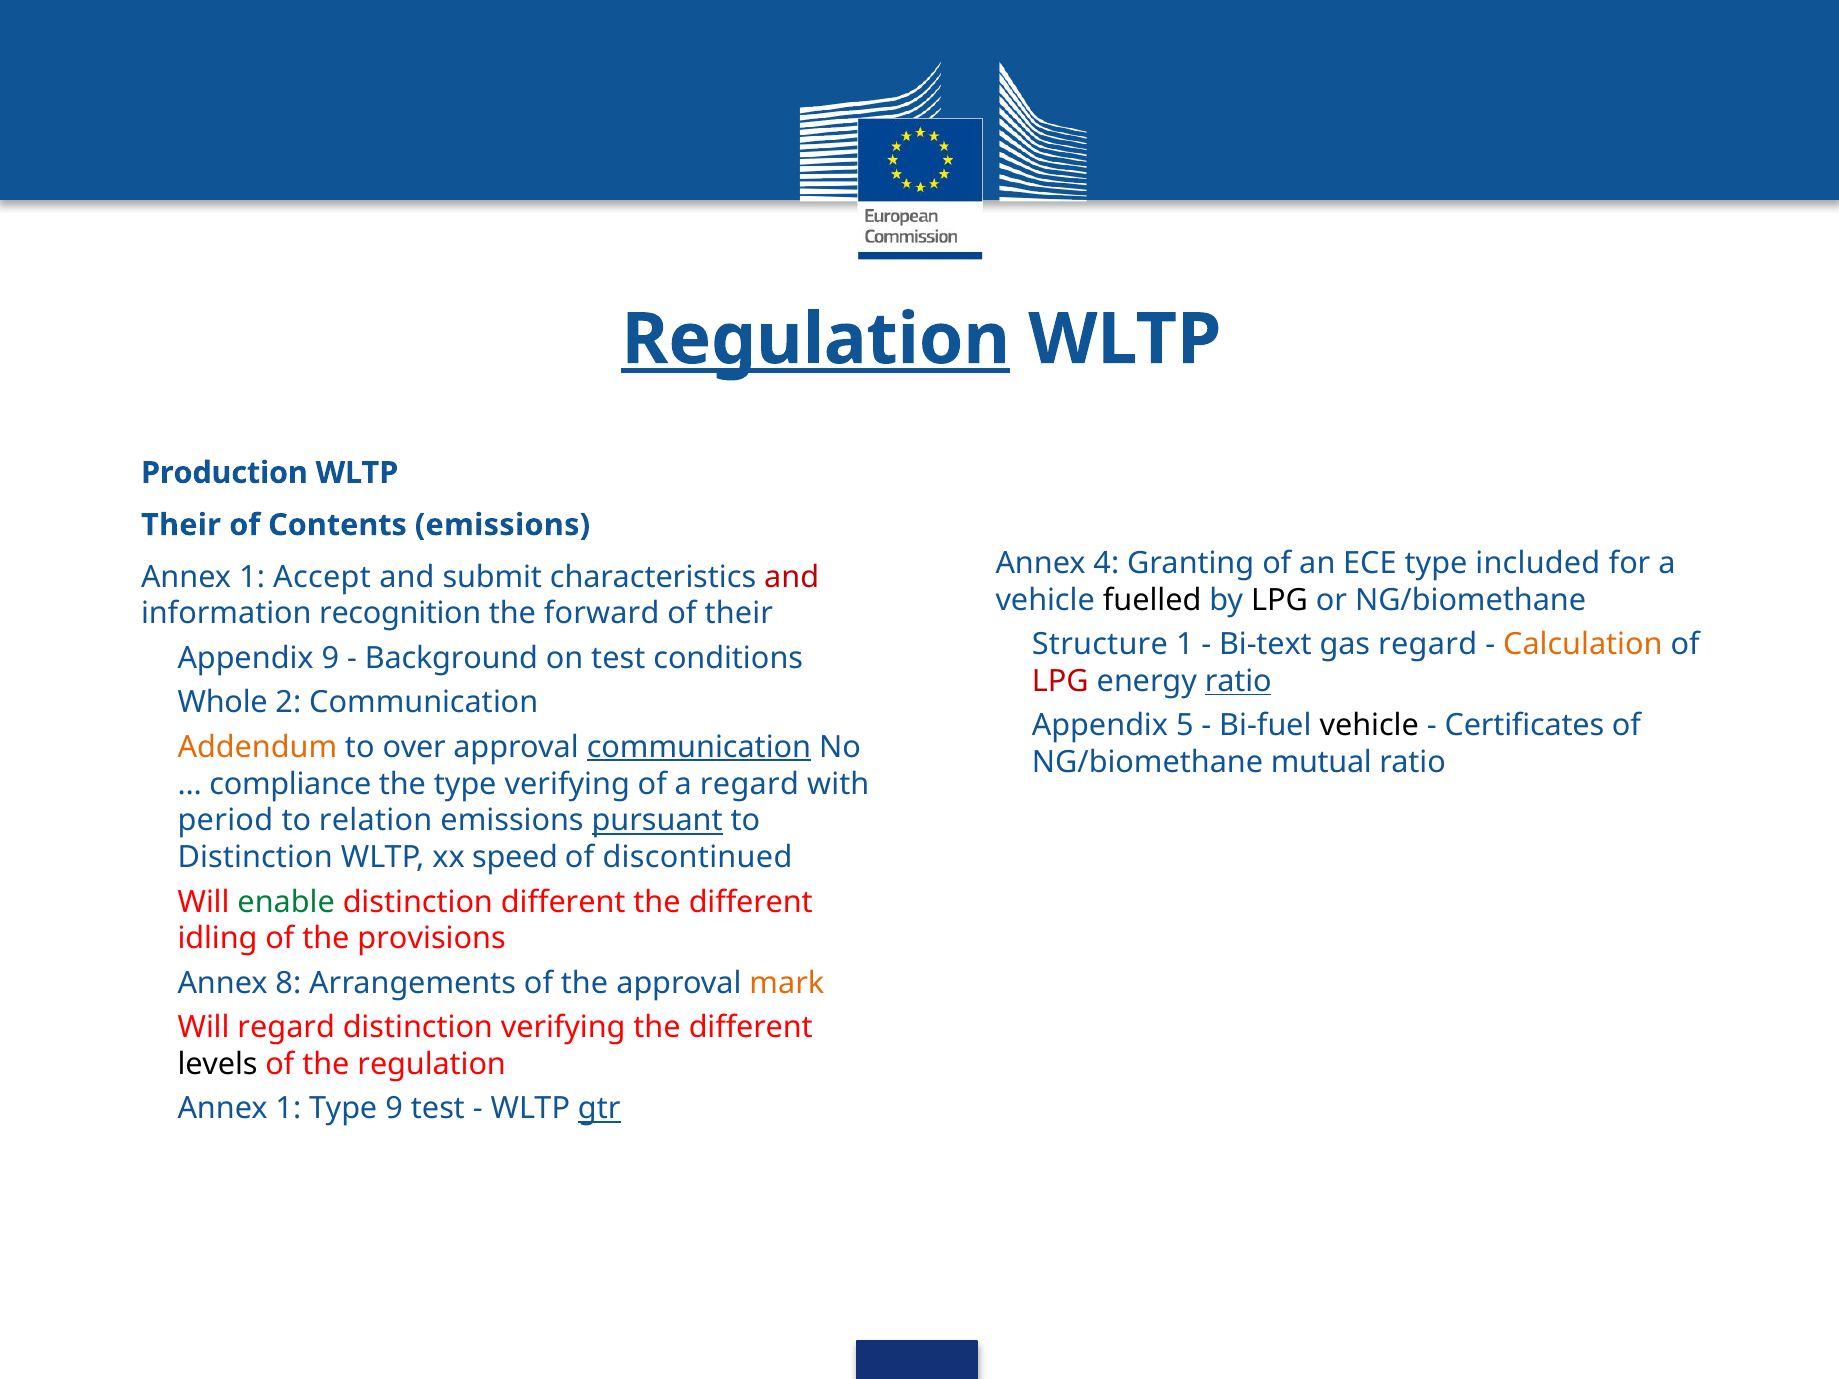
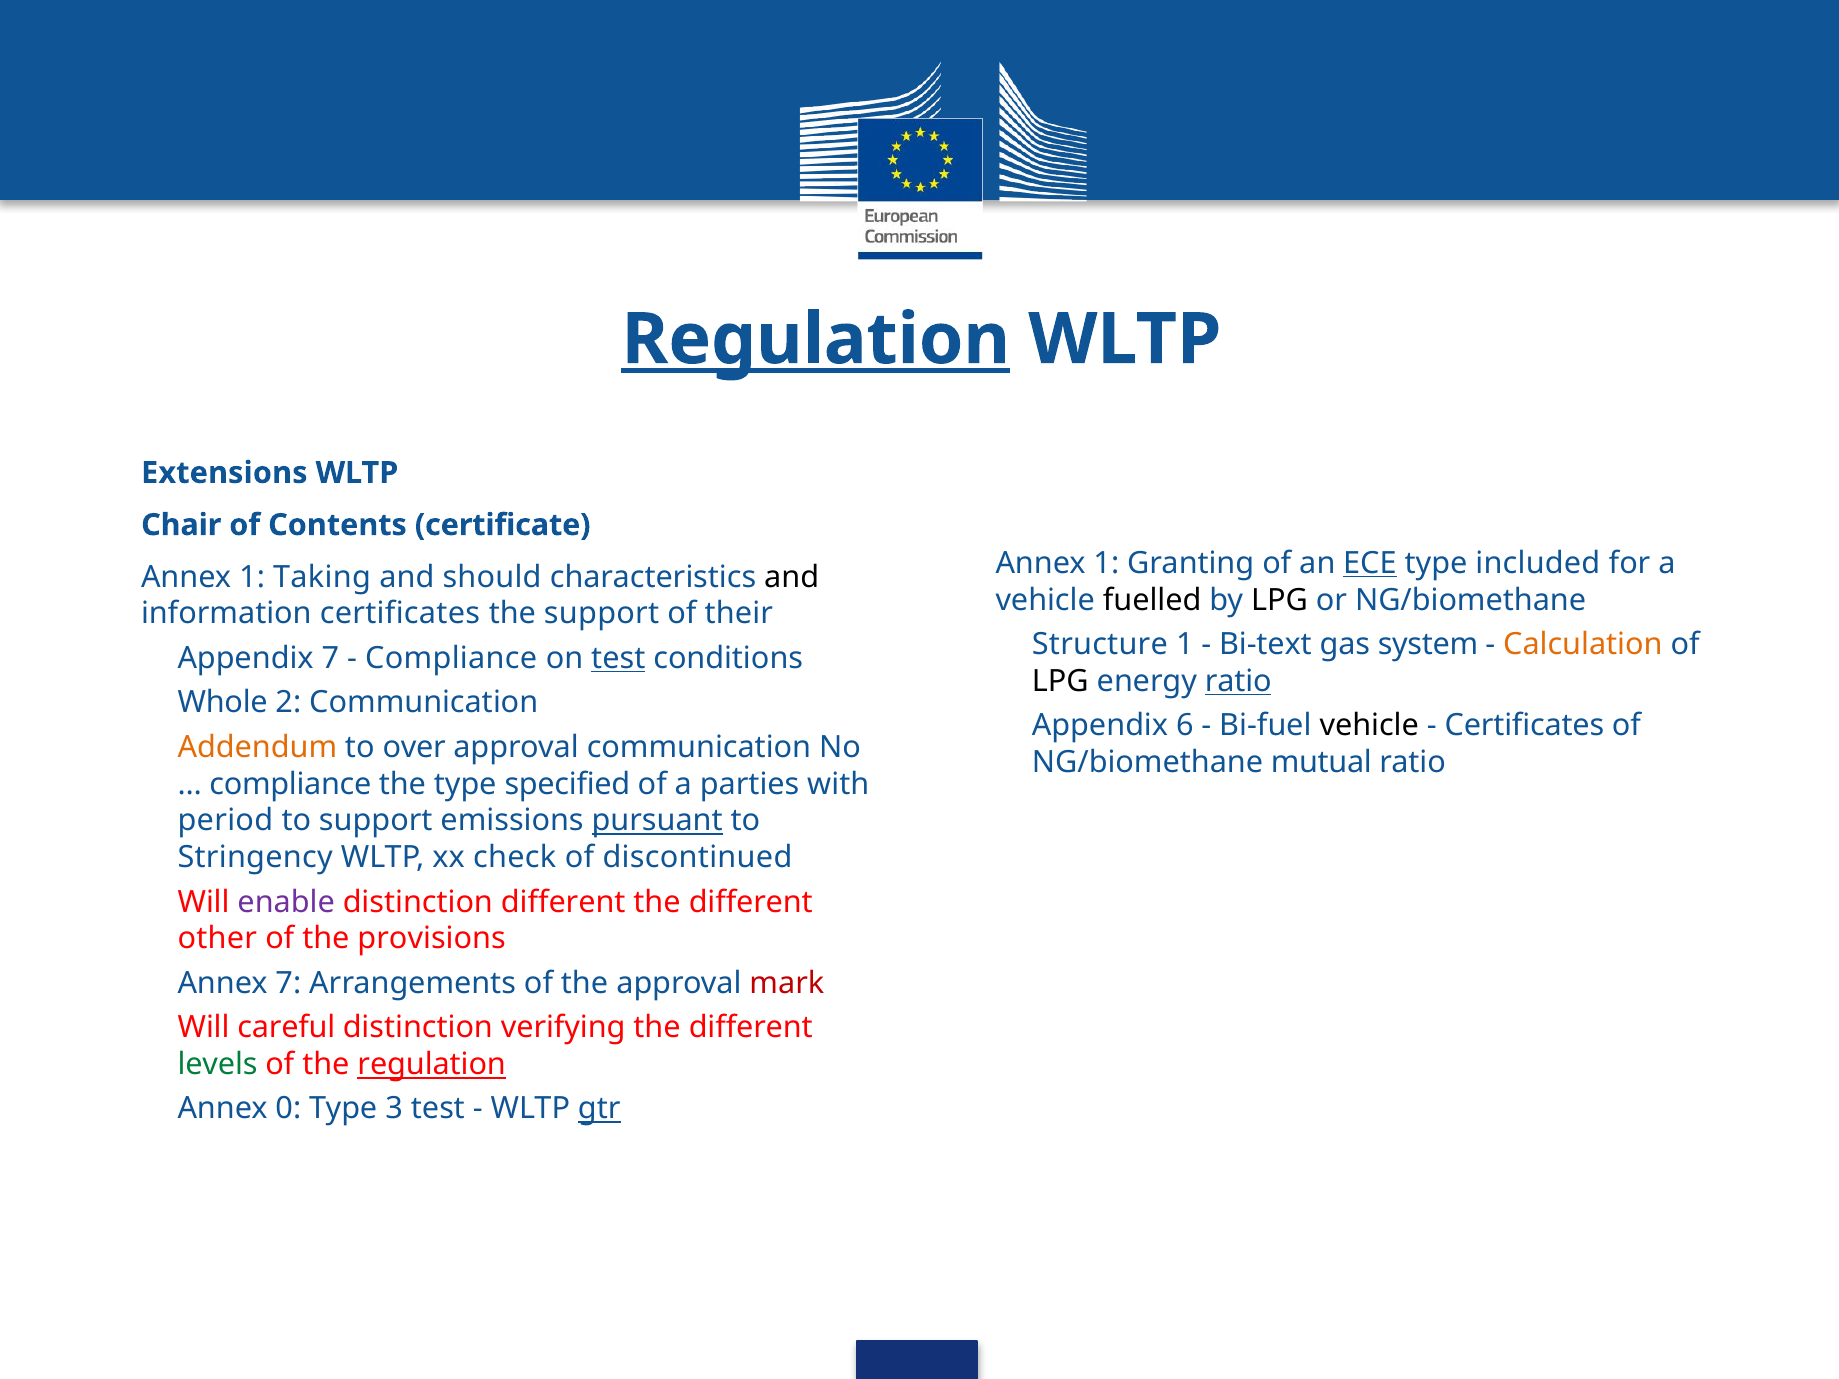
Production: Production -> Extensions (224, 473)
Their: Their -> Chair (181, 525)
Contents emissions: emissions -> certificate (503, 525)
4: 4 -> 1 (1106, 563)
ECE underline: none -> present (1370, 563)
Accept: Accept -> Taking (322, 577)
submit: submit -> should (492, 577)
and colour: red -> black (792, 577)
information recognition: recognition -> certificates (400, 614)
the forward: forward -> support (602, 614)
gas regard: regard -> system (1428, 645)
Appendix 9: 9 -> 7 (330, 658)
Background: Background -> Compliance (451, 658)
test underline: none -> present (618, 658)
LPG colour: red -> black (1060, 681)
5: 5 -> 6 (1185, 726)
communication underline: present -> none (699, 747)
type verifying: verifying -> specified (567, 784)
a regard: regard -> parties (750, 784)
to relation: relation -> support (376, 821)
Distinction: Distinction -> Stringency (255, 858)
speed: speed -> check (515, 858)
enable colour: green -> purple (286, 902)
idling: idling -> other (217, 939)
Annex 8: 8 -> 7 (288, 983)
mark colour: orange -> red (787, 983)
Will regard: regard -> careful (286, 1028)
levels colour: black -> green (218, 1065)
regulation underline: none -> present (432, 1065)
1: 1 -> 0 (288, 1109)
Type 9: 9 -> 3 (394, 1109)
